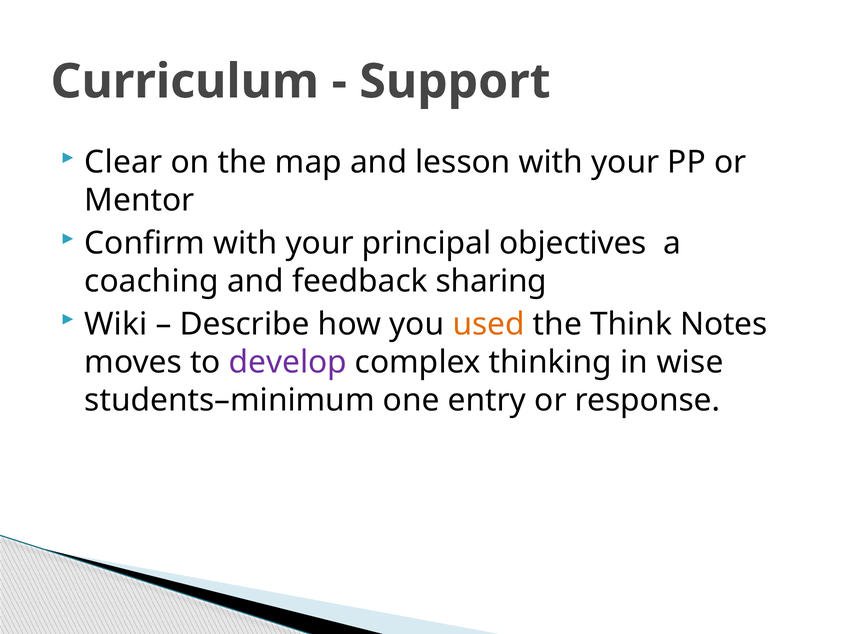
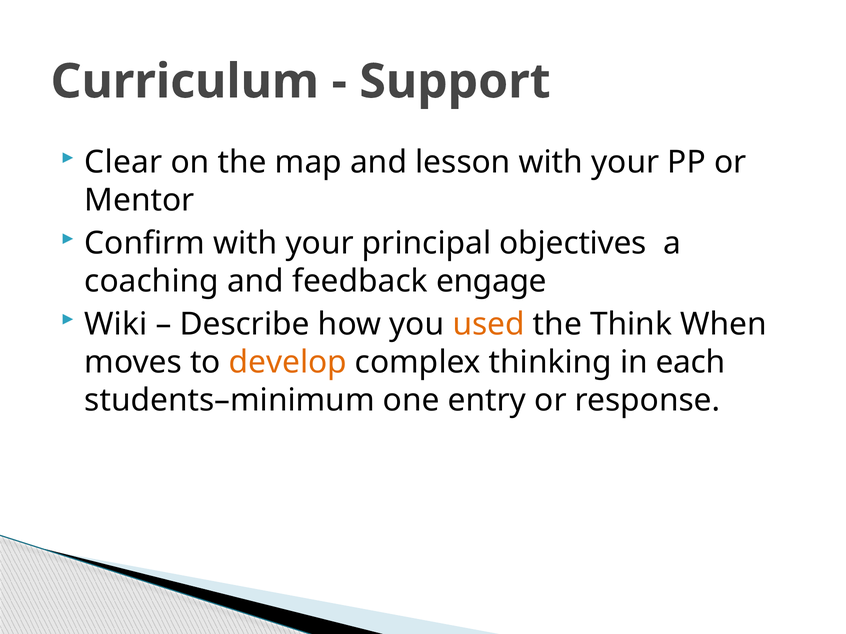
sharing: sharing -> engage (491, 281)
Notes: Notes -> When (724, 324)
develop colour: purple -> orange (288, 362)
wise: wise -> each (690, 362)
